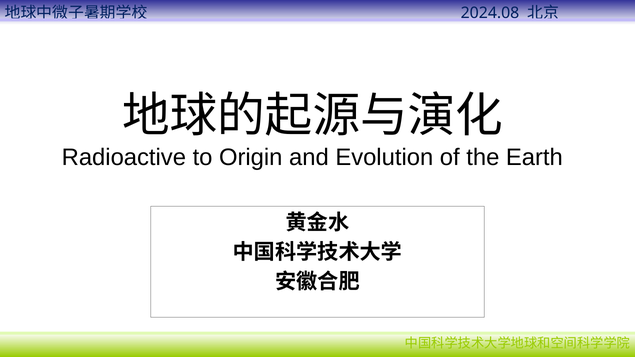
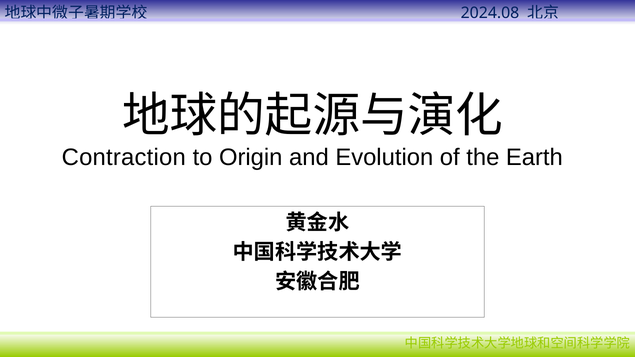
Radioactive: Radioactive -> Contraction (124, 157)
